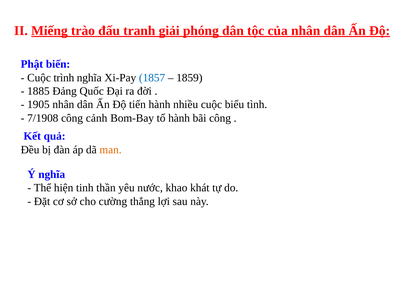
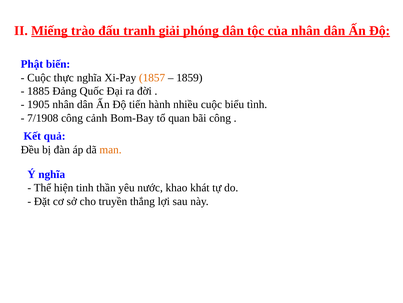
trình: trình -> thực (64, 77)
1857 colour: blue -> orange (152, 77)
tổ hành: hành -> quan (179, 118)
cường: cường -> truyền (113, 201)
